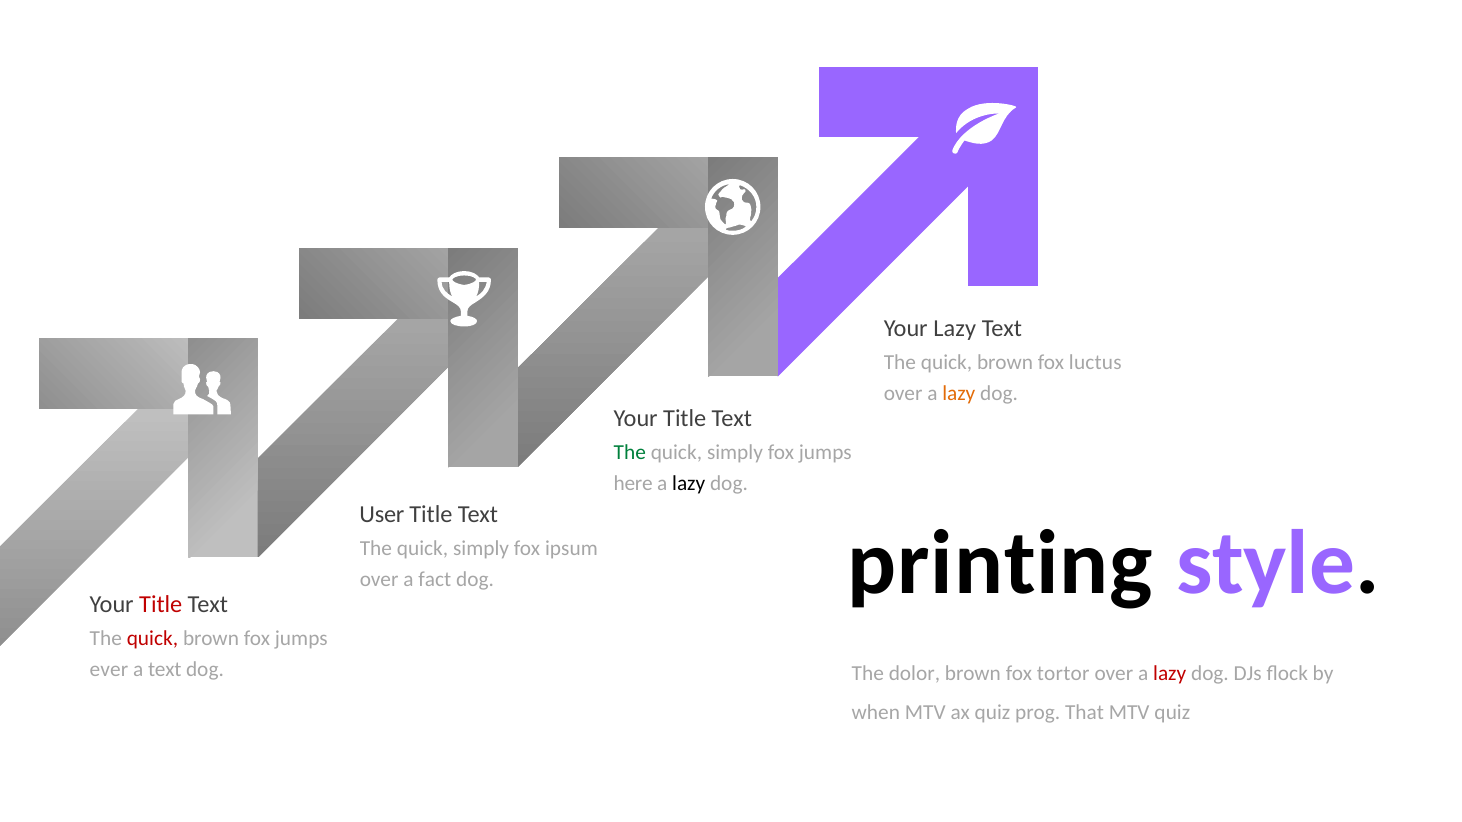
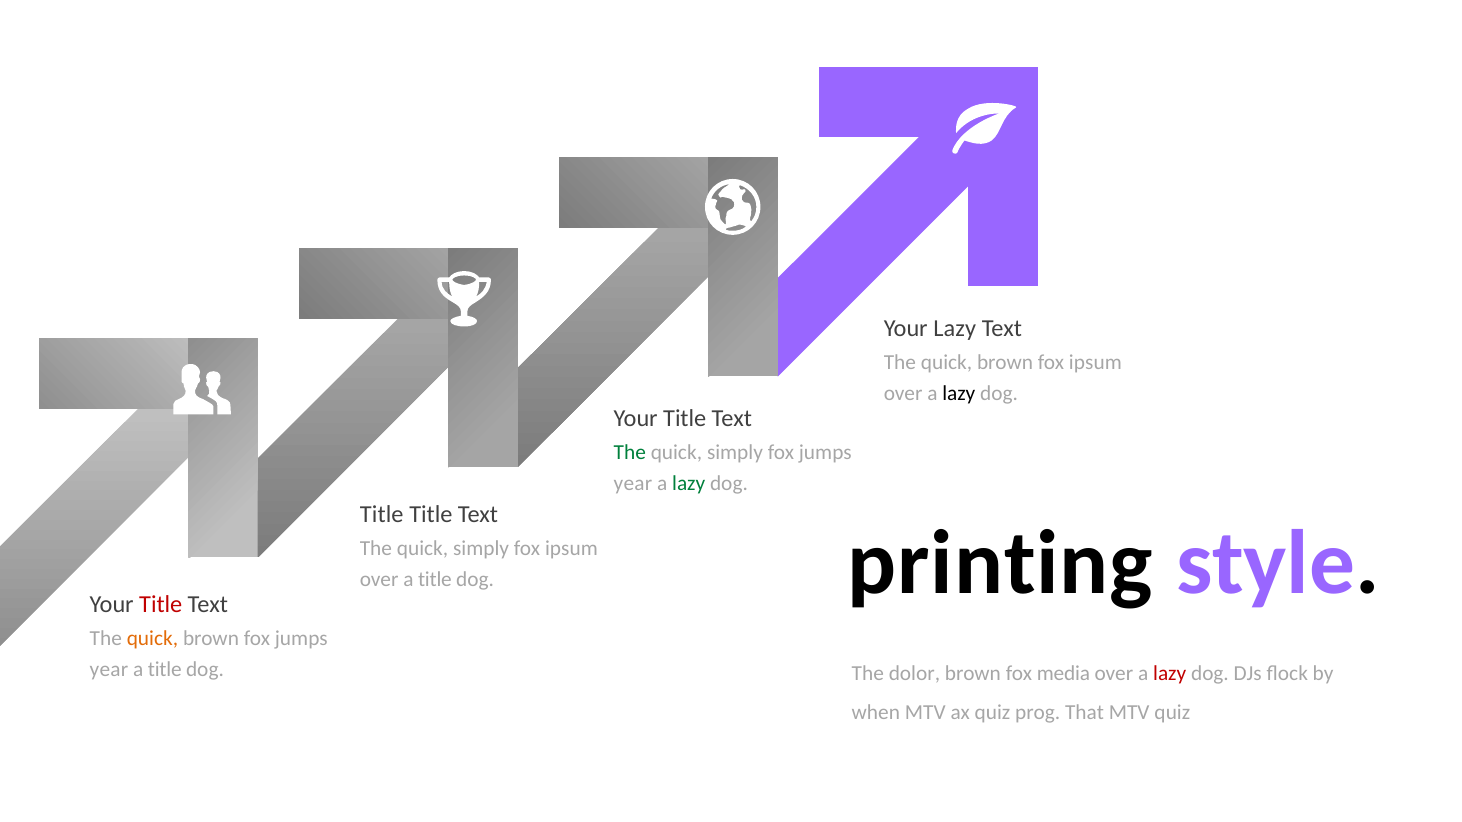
brown fox luctus: luctus -> ipsum (1095, 363)
lazy colour: orange -> black (959, 394)
here: here -> year (633, 484)
lazy colour: black -> green (689, 484)
User: User -> Title (382, 515)
over a fact: fact -> title (435, 579)
quick colour: red -> orange (152, 639)
ever: ever -> year (109, 669)
text: text -> title (165, 669)
tortor: tortor -> media (1063, 674)
